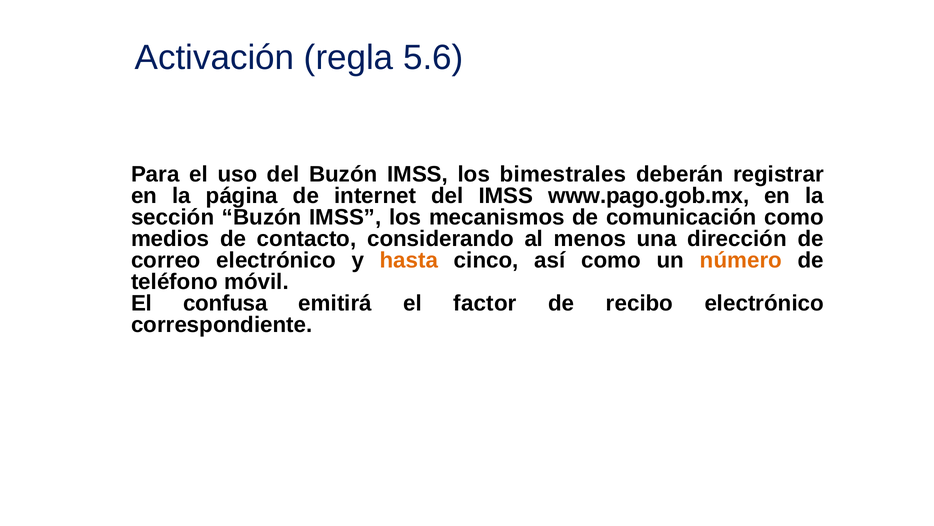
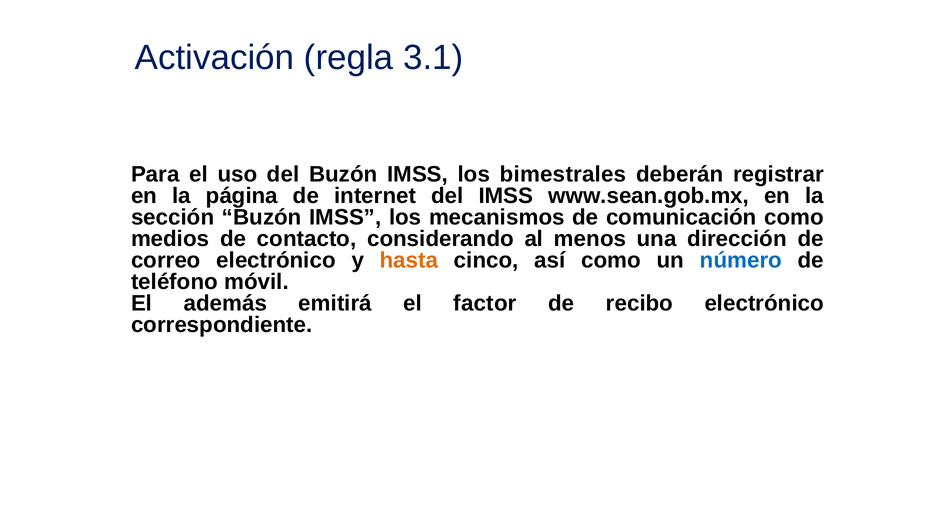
5.6: 5.6 -> 3.1 (433, 58)
www.pago.gob.mx: www.pago.gob.mx -> www.sean.gob.mx (649, 196)
número colour: orange -> blue (741, 260)
confusa: confusa -> además (225, 303)
